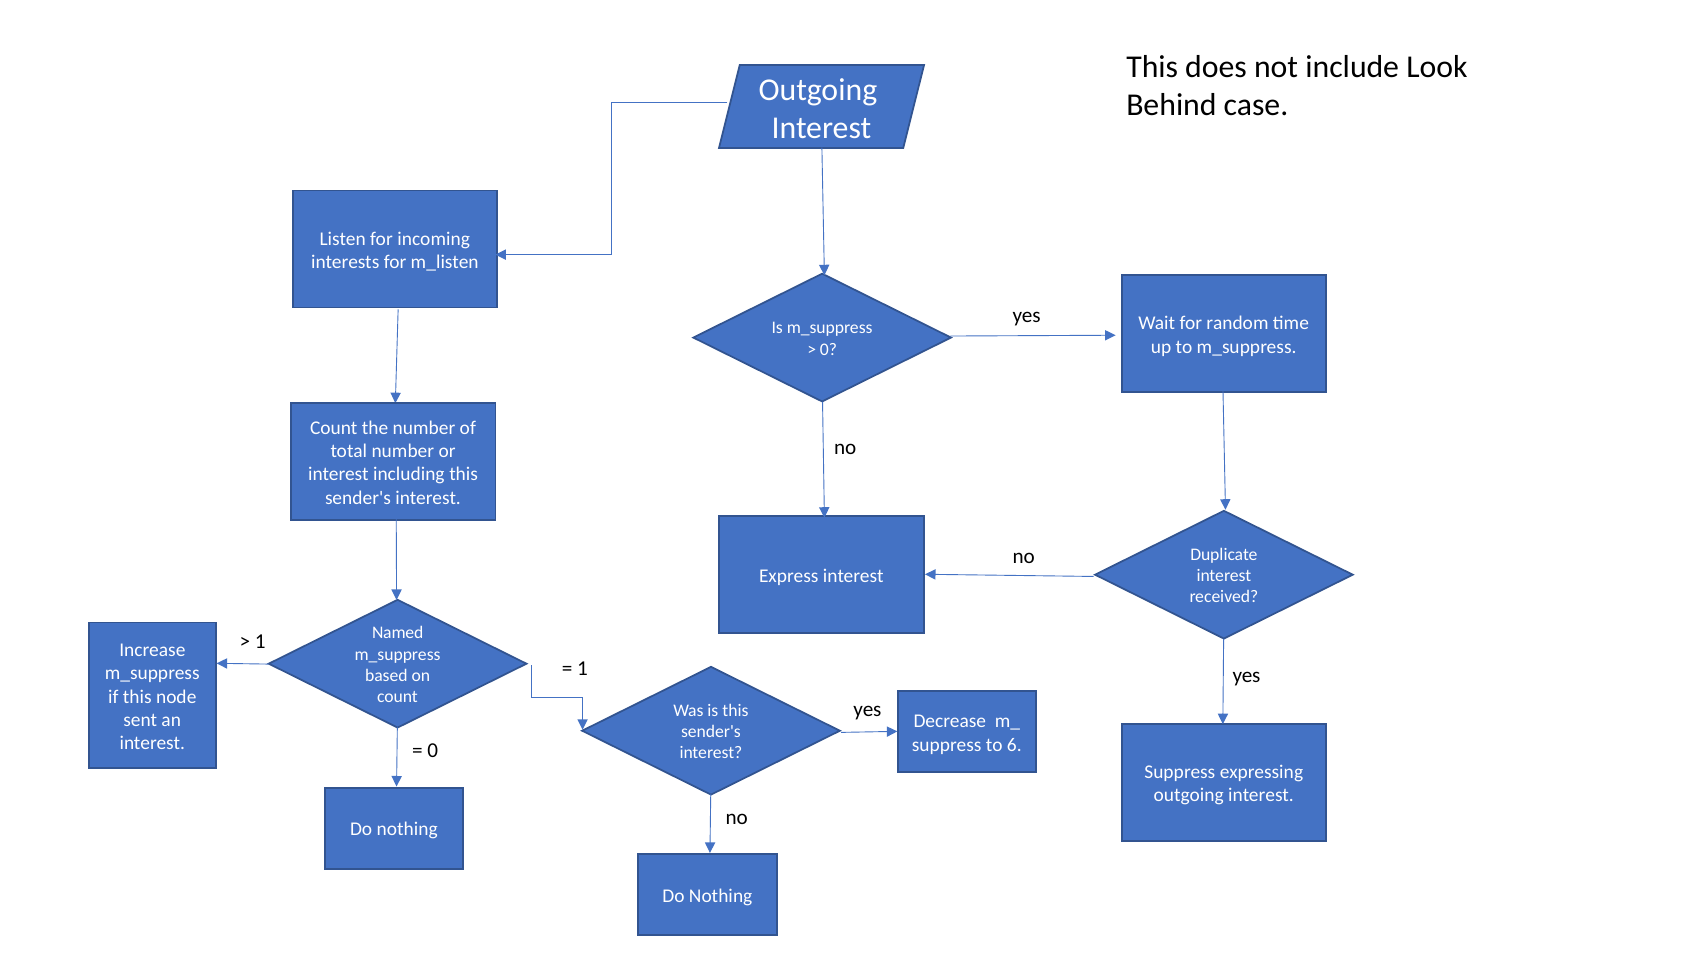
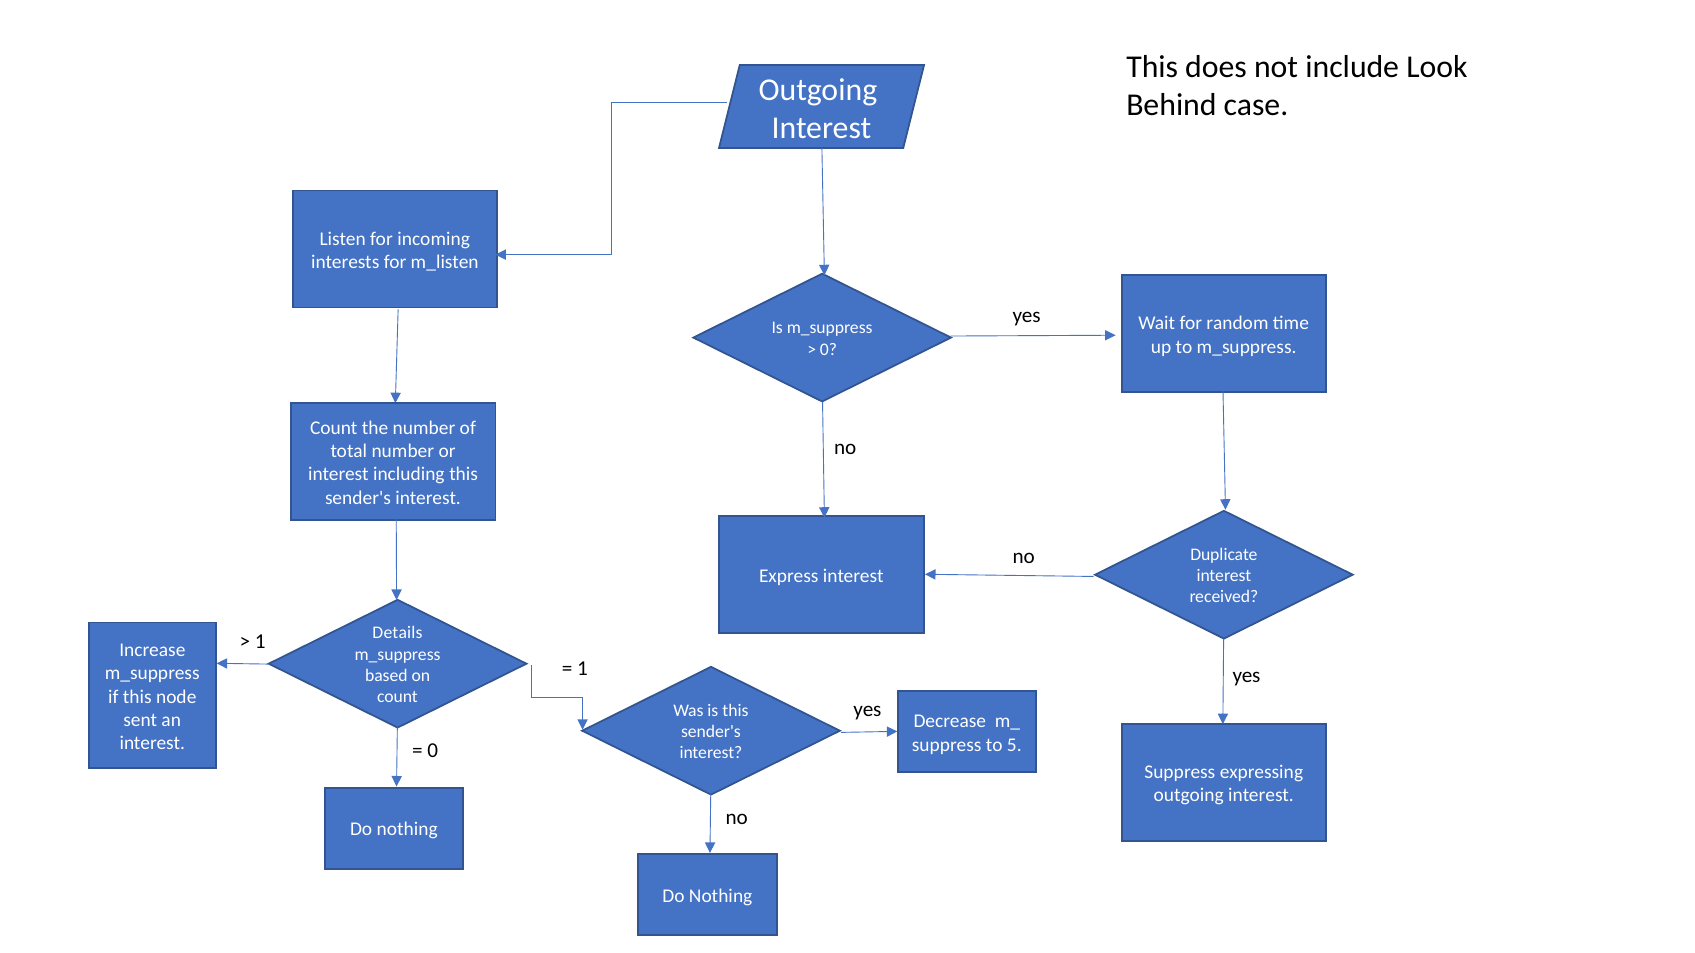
Named: Named -> Details (397, 633)
6: 6 -> 5 (1014, 745)
